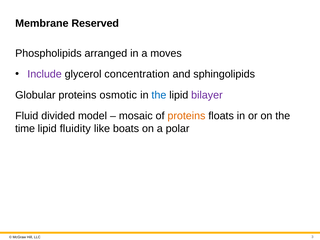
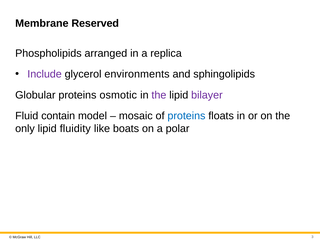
moves: moves -> replica (166, 53)
concentration: concentration -> environments (137, 74)
the colour: blue -> purple (159, 95)
divided: divided -> contain (58, 116)
proteins colour: orange -> blue (186, 116)
time: time -> only (25, 129)
